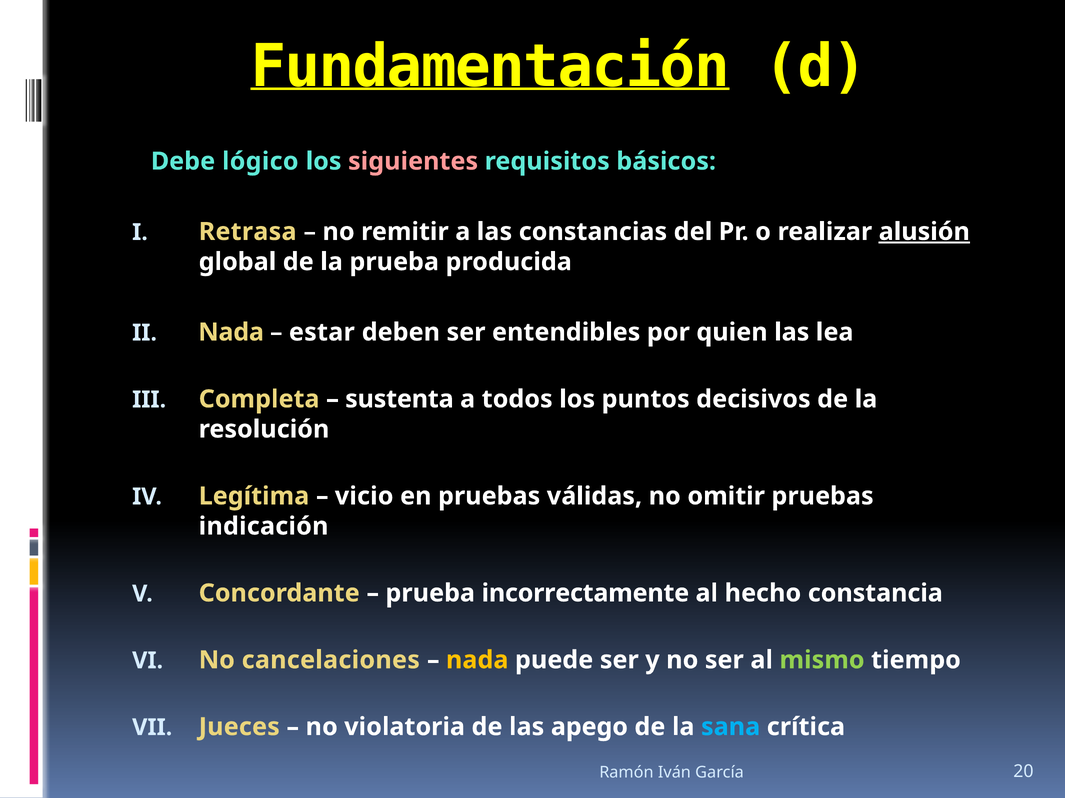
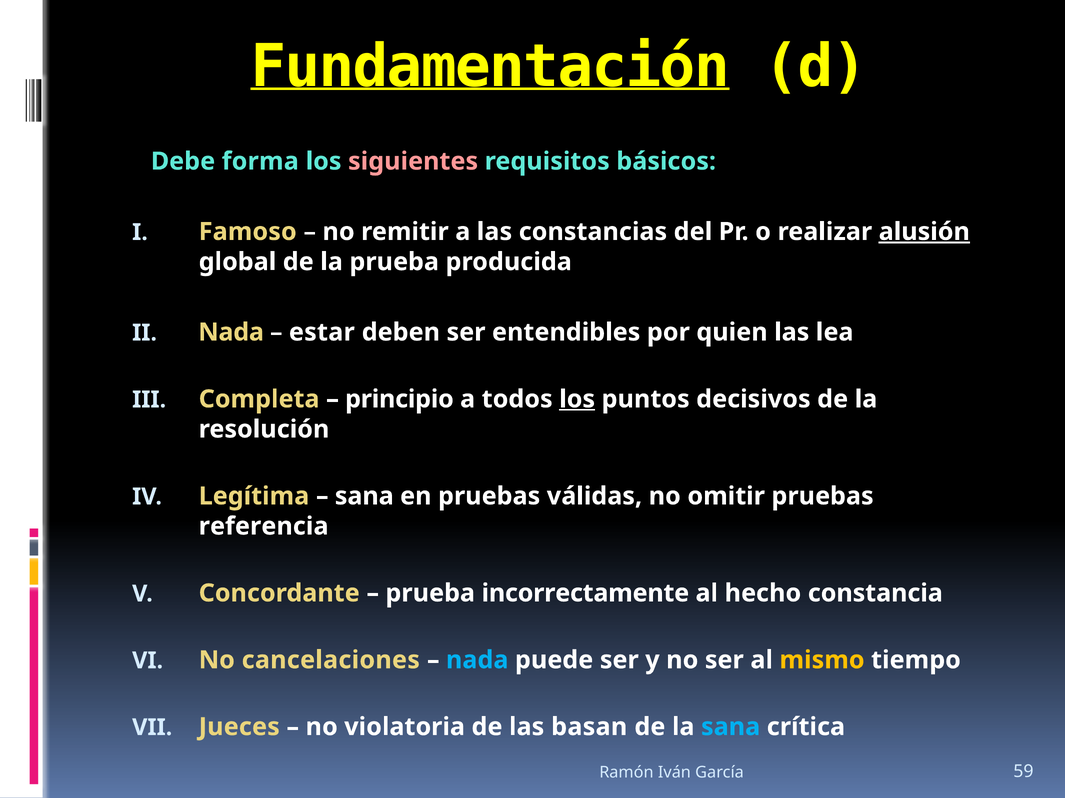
lógico: lógico -> forma (260, 161)
Retrasa: Retrasa -> Famoso (248, 232)
sustenta: sustenta -> principio (399, 399)
los underline: none -> present (577, 399)
vicio: vicio -> sana (364, 497)
indicación: indicación -> referencia (264, 527)
nada colour: yellow -> light blue (477, 661)
mismo colour: light green -> yellow (822, 661)
apego: apego -> basan (589, 728)
20: 20 -> 59 (1023, 772)
